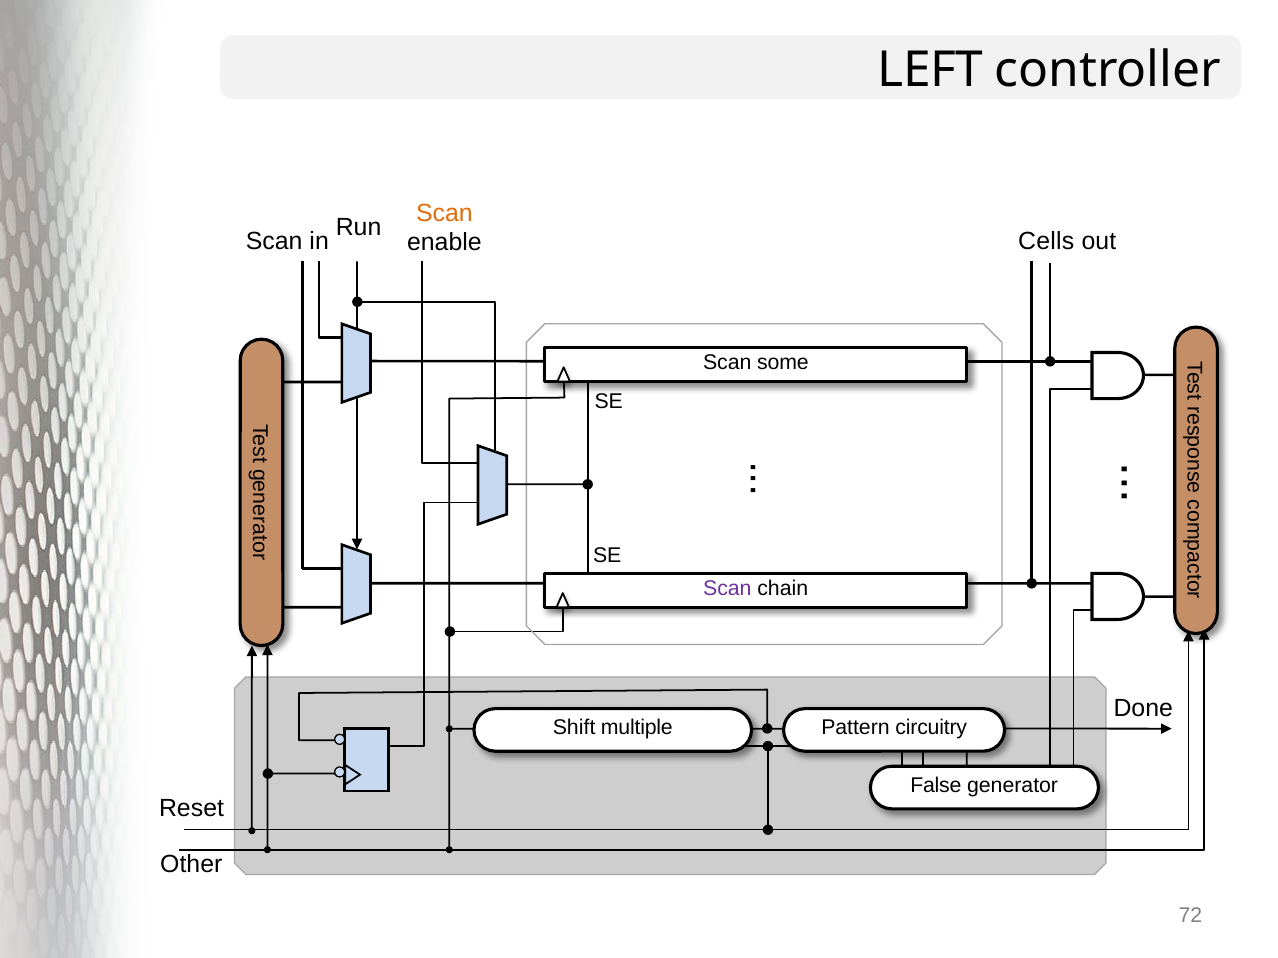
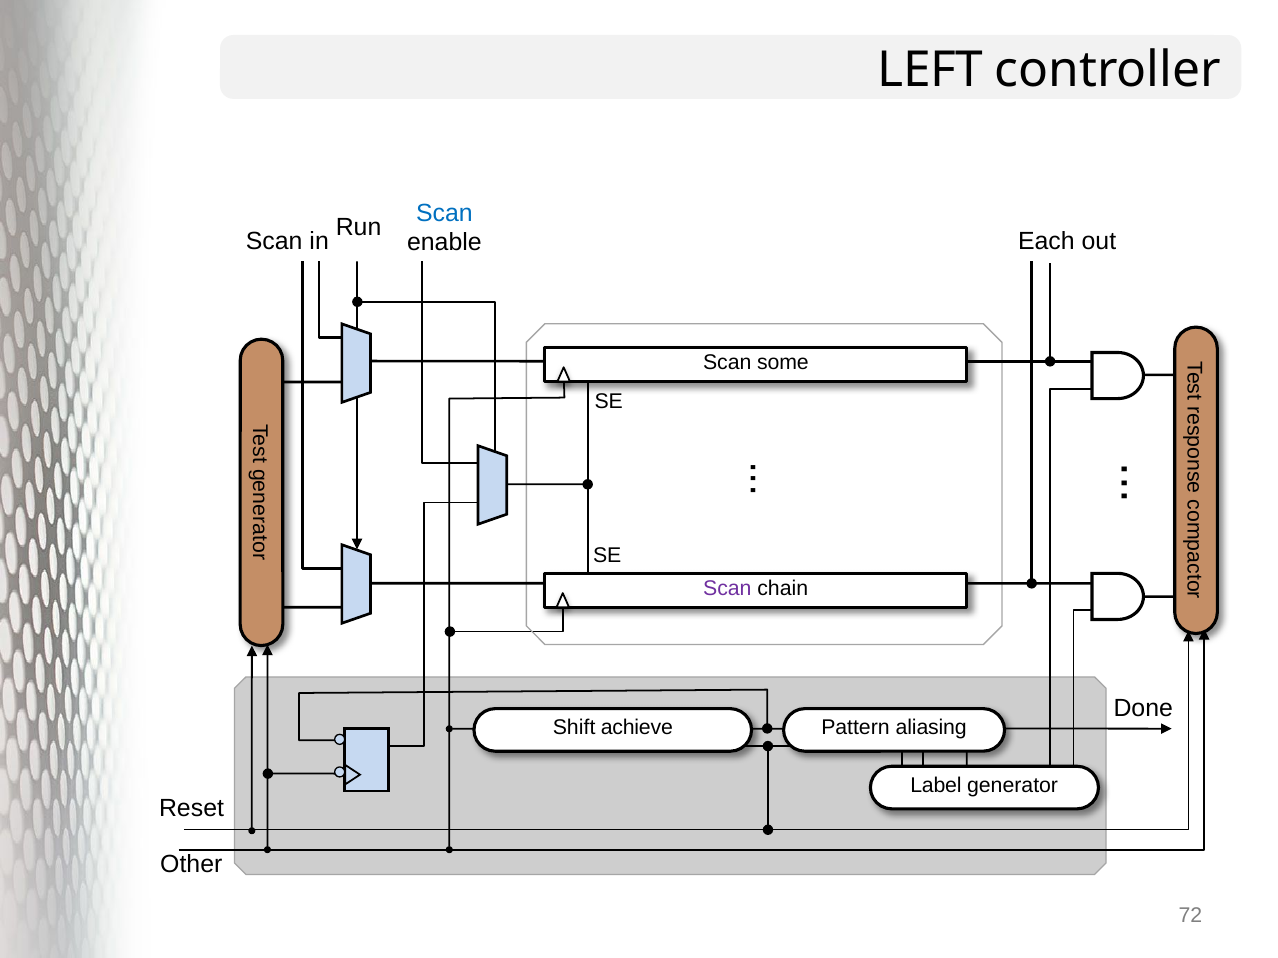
Scan colour: orange -> blue (444, 213)
Cells: Cells -> Each (1046, 242)
multiple: multiple -> achieve (637, 728)
circuitry: circuitry -> aliasing (931, 728)
False: False -> Label (936, 786)
